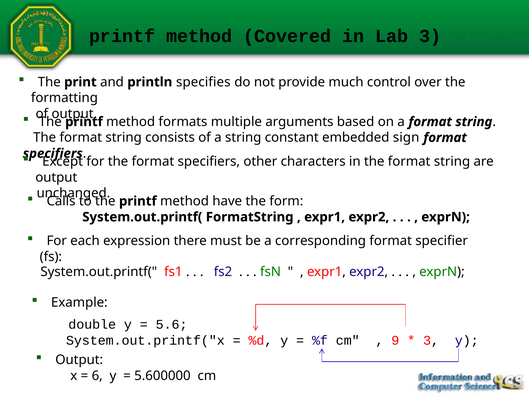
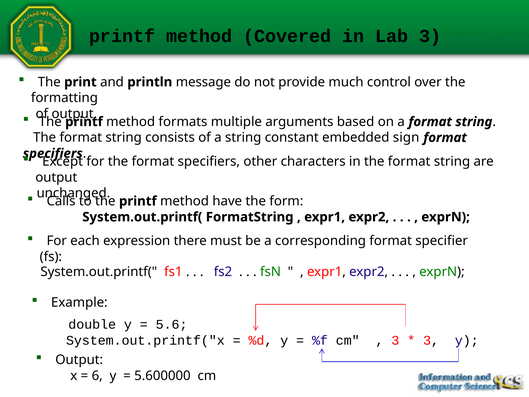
specifies: specifies -> message (203, 82)
9: 9 -> 3 (395, 340)
